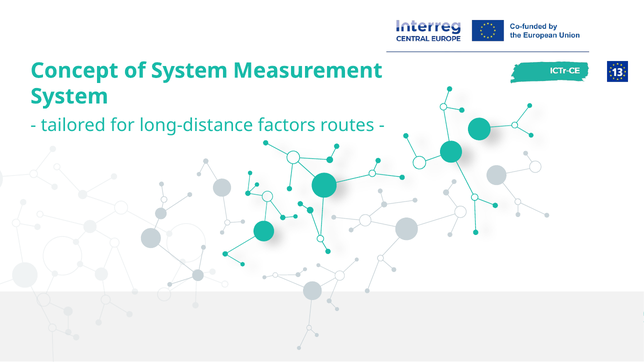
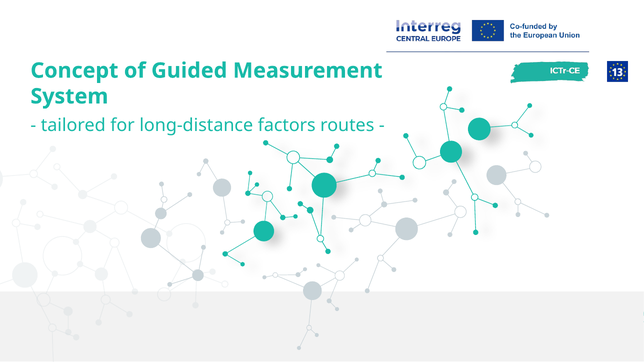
of System: System -> Guided (189, 71)
